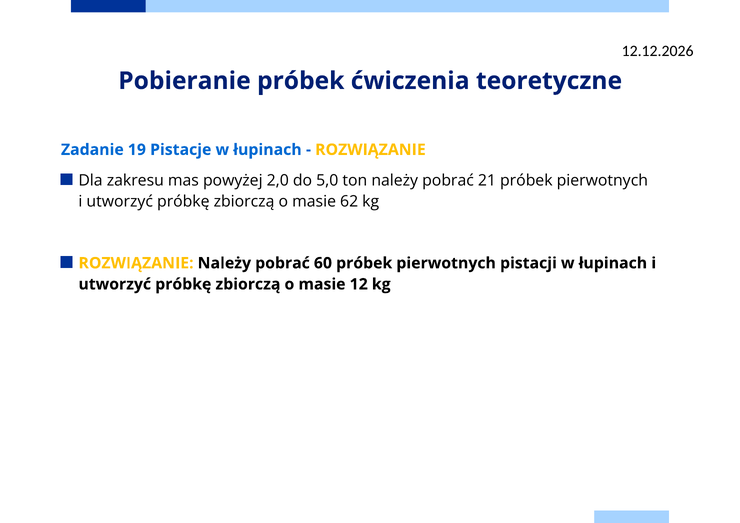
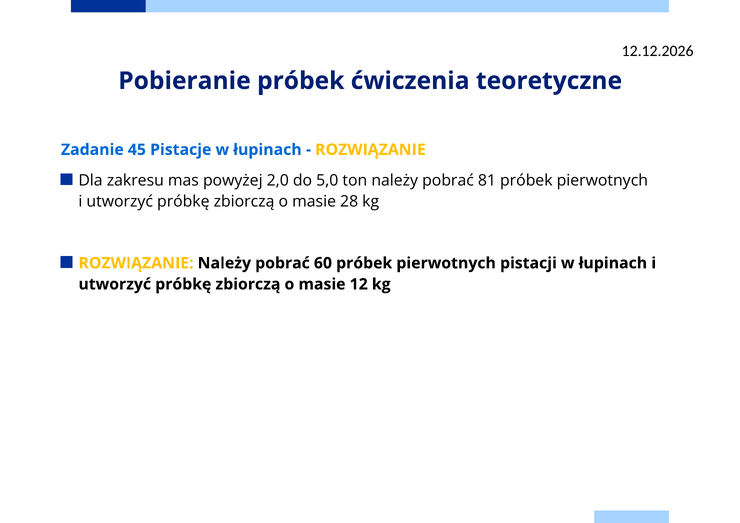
19: 19 -> 45 (137, 150)
21: 21 -> 81 (487, 181)
62: 62 -> 28 (349, 202)
